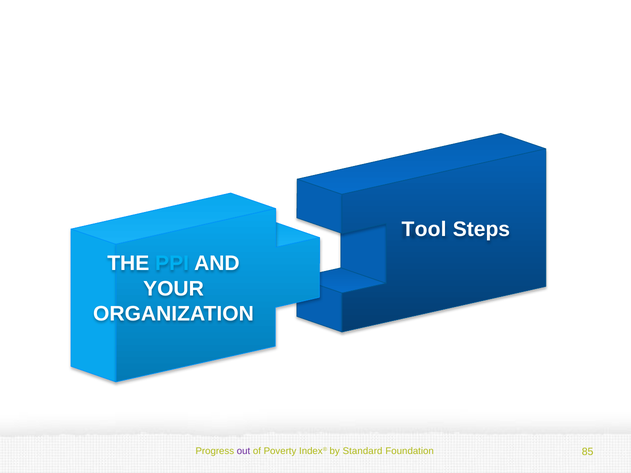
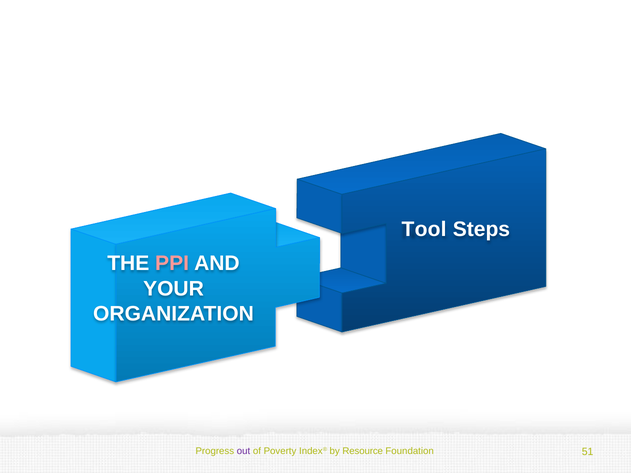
PPI colour: light blue -> pink (172, 264)
Standard: Standard -> Resource (363, 451)
85: 85 -> 51 (588, 452)
